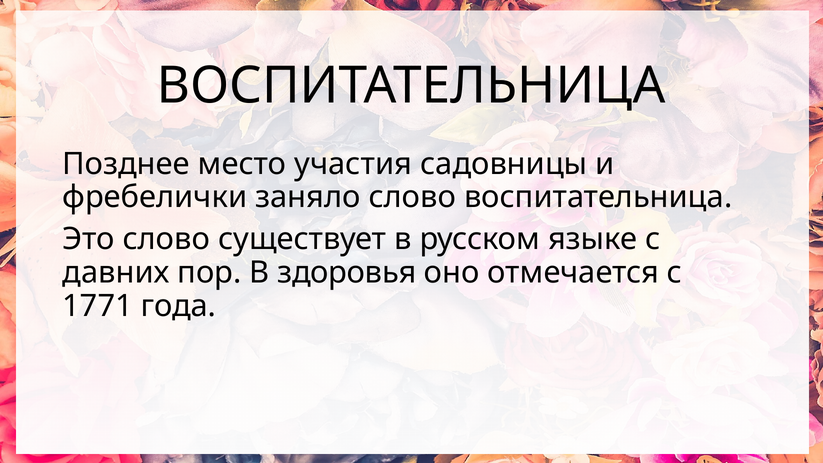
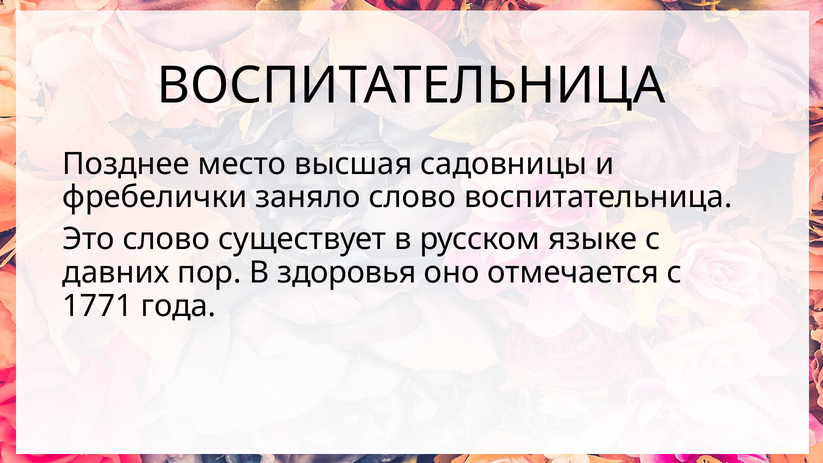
участия: участия -> высшая (353, 164)
